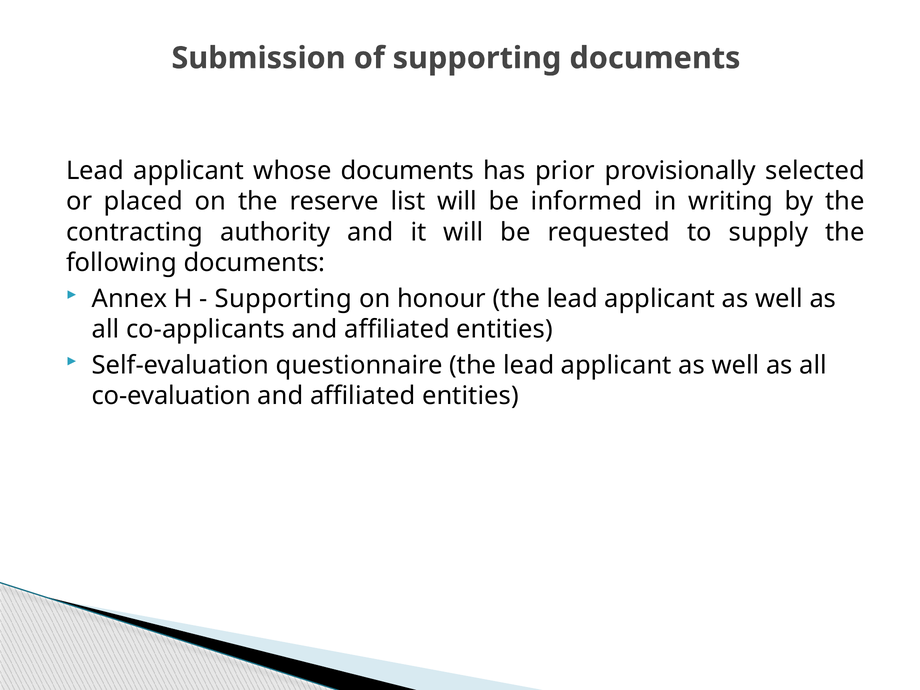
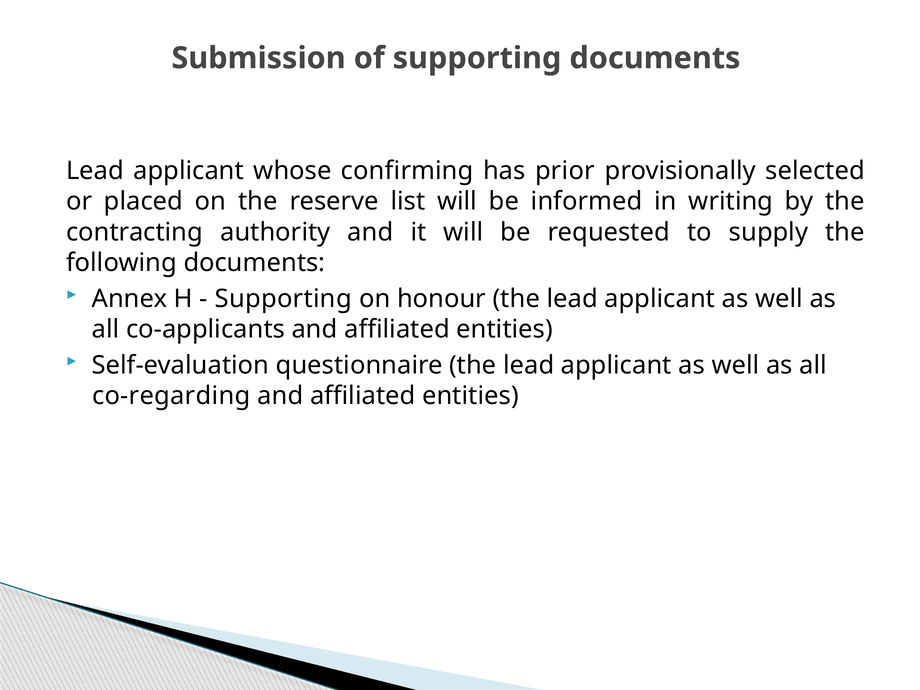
whose documents: documents -> confirming (407, 171)
co-evaluation: co-evaluation -> co-regarding (171, 396)
